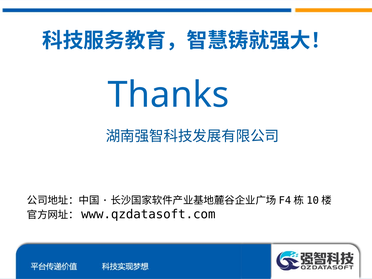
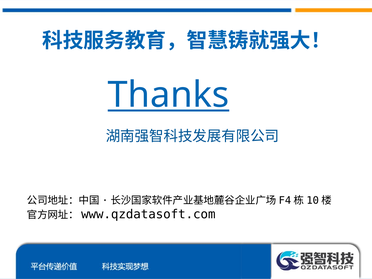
Thanks underline: none -> present (168, 95)
